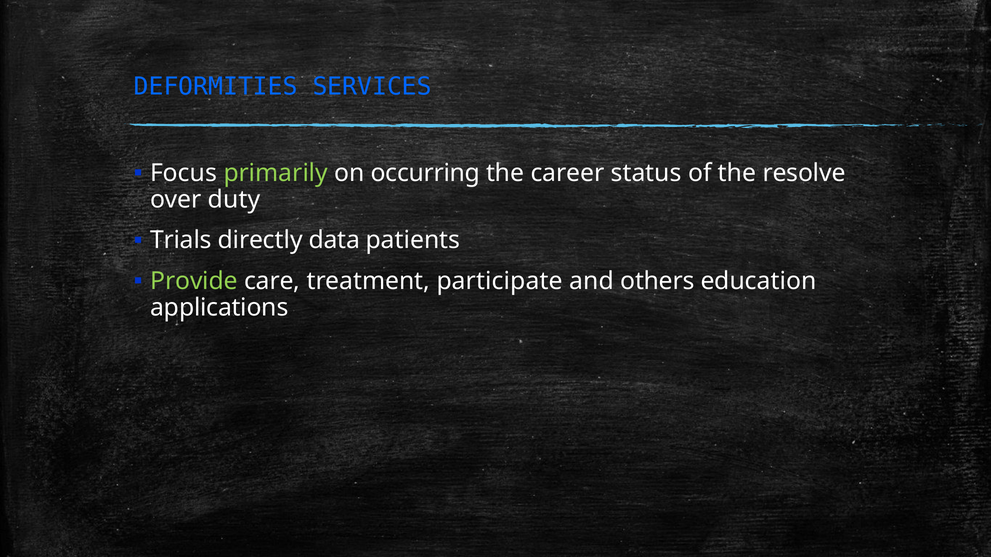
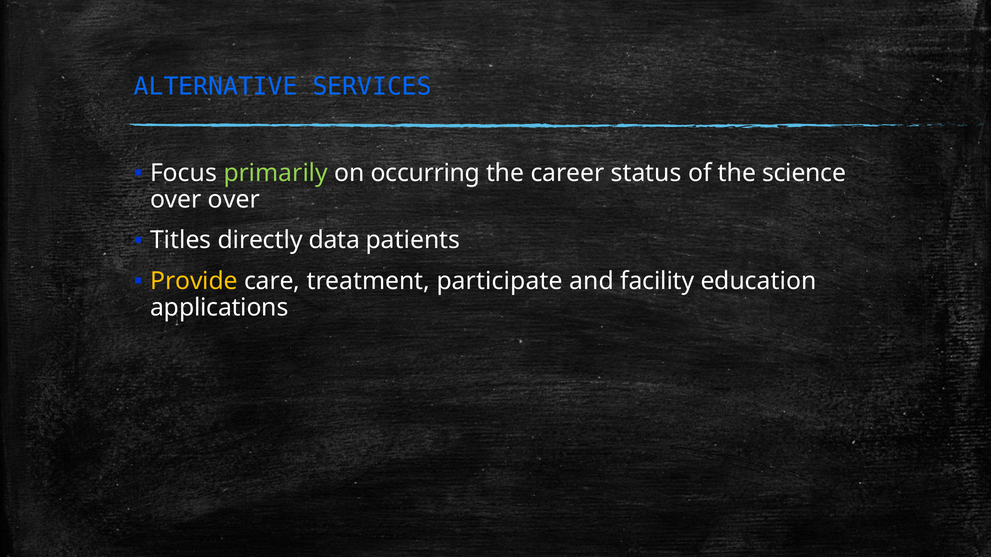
DEFORMITIES: DEFORMITIES -> ALTERNATIVE (216, 87)
resolve: resolve -> science (804, 173)
over duty: duty -> over (234, 200)
Trials: Trials -> Titles (181, 241)
Provide colour: light green -> yellow (194, 281)
others: others -> facility (657, 281)
